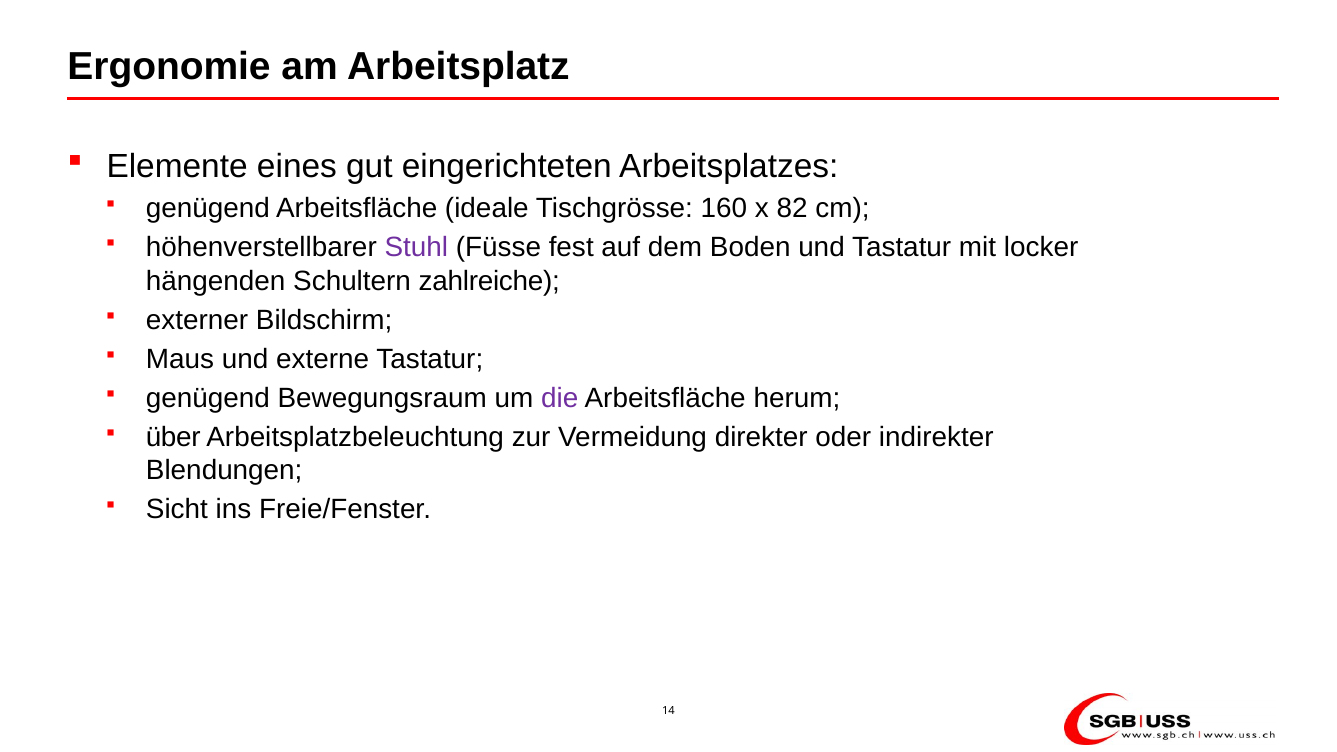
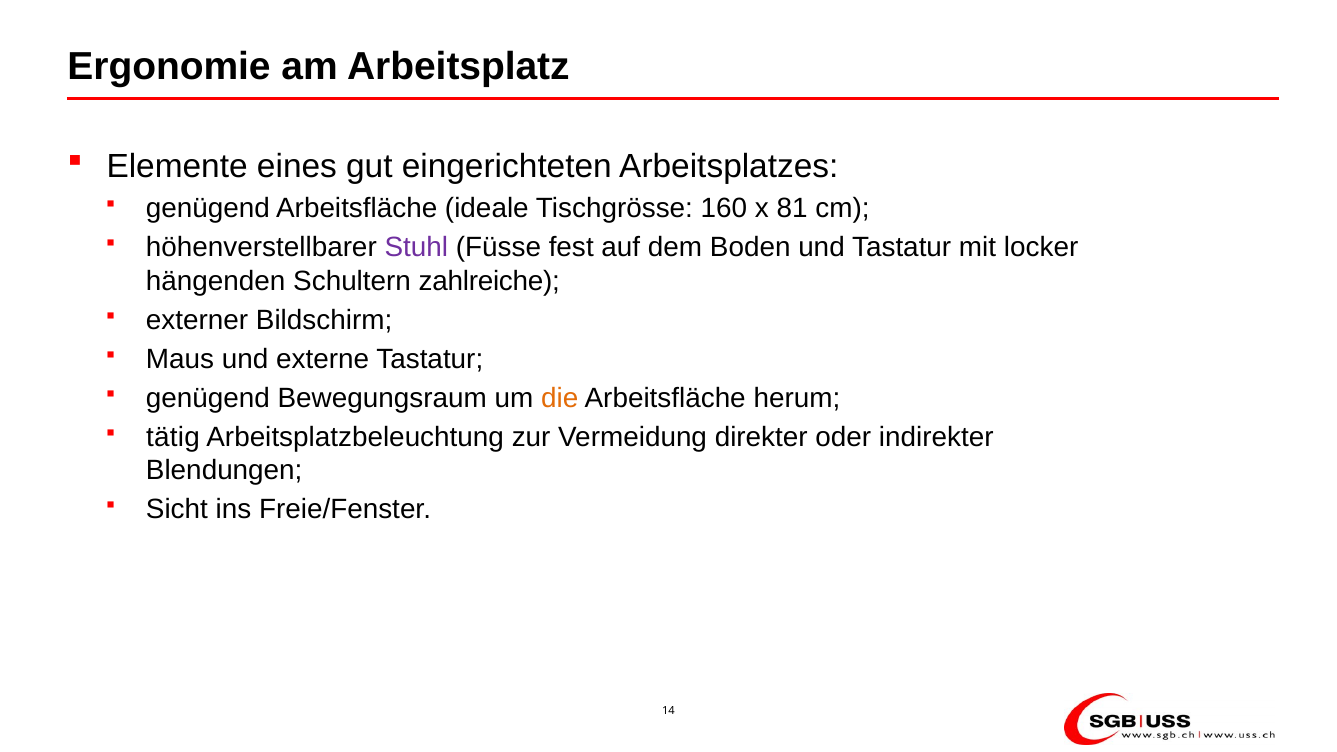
82: 82 -> 81 (792, 209)
die colour: purple -> orange (560, 398)
über: über -> tätig (173, 437)
